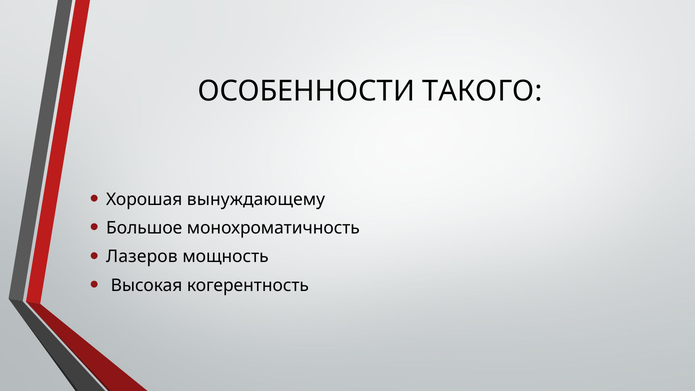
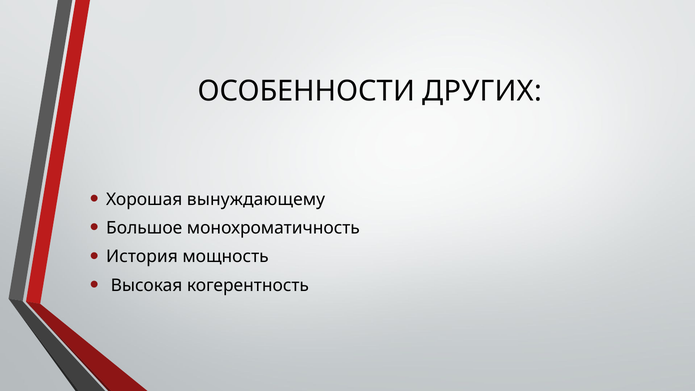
ТАКОГО: ТАКОГО -> ДРУГИХ (482, 91)
Лазеров: Лазеров -> История (142, 257)
